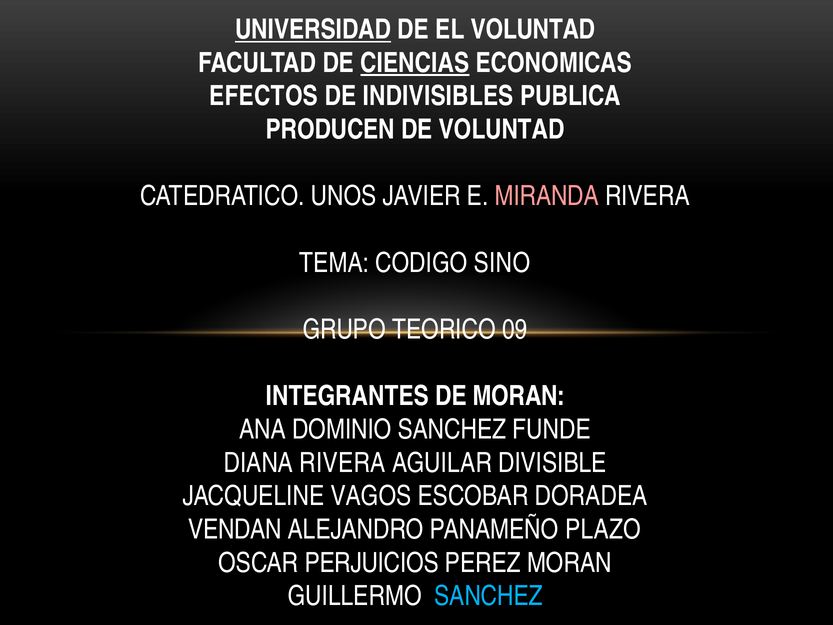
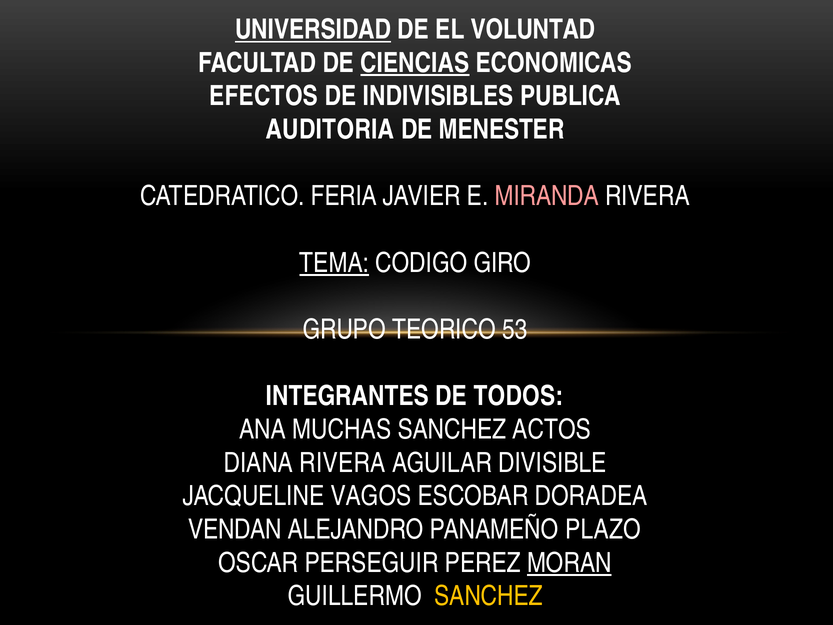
PRODUCEN: PRODUCEN -> AUDITORIA (330, 130)
DE VOLUNTAD: VOLUNTAD -> MENESTER (502, 130)
UNOS: UNOS -> FERIA (344, 196)
TEMA underline: none -> present (334, 263)
SINO: SINO -> GIRO (502, 263)
09: 09 -> 53 (515, 330)
DE MORAN: MORAN -> TODOS (519, 396)
DOMINIO: DOMINIO -> MUCHAS (342, 429)
FUNDE: FUNDE -> ACTOS (552, 429)
PERJUICIOS: PERJUICIOS -> PERSEGUIR (372, 563)
MORAN underline: none -> present (569, 563)
SANCHEZ colour: light blue -> yellow (488, 596)
